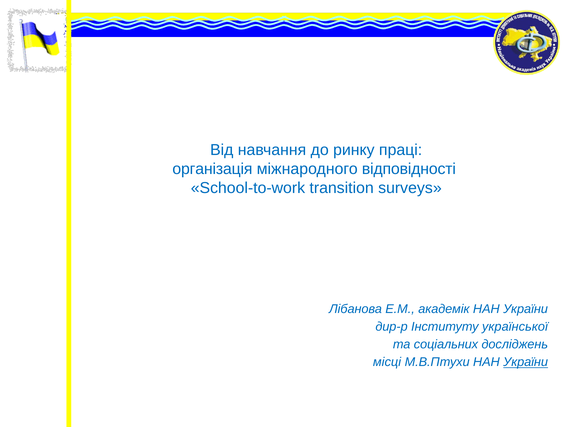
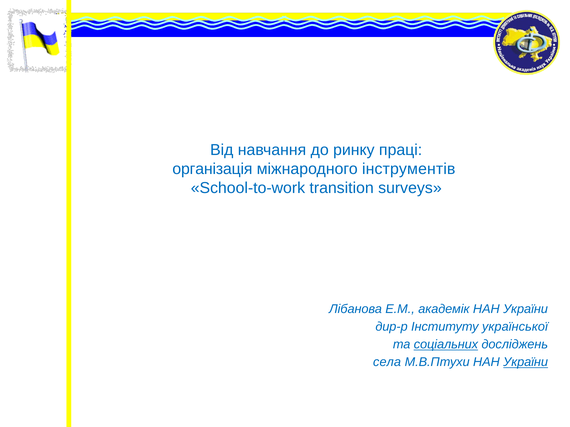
відповідності: відповідності -> інструментів (409, 169)
соціальних underline: none -> present (446, 345)
місці: місці -> села (387, 363)
